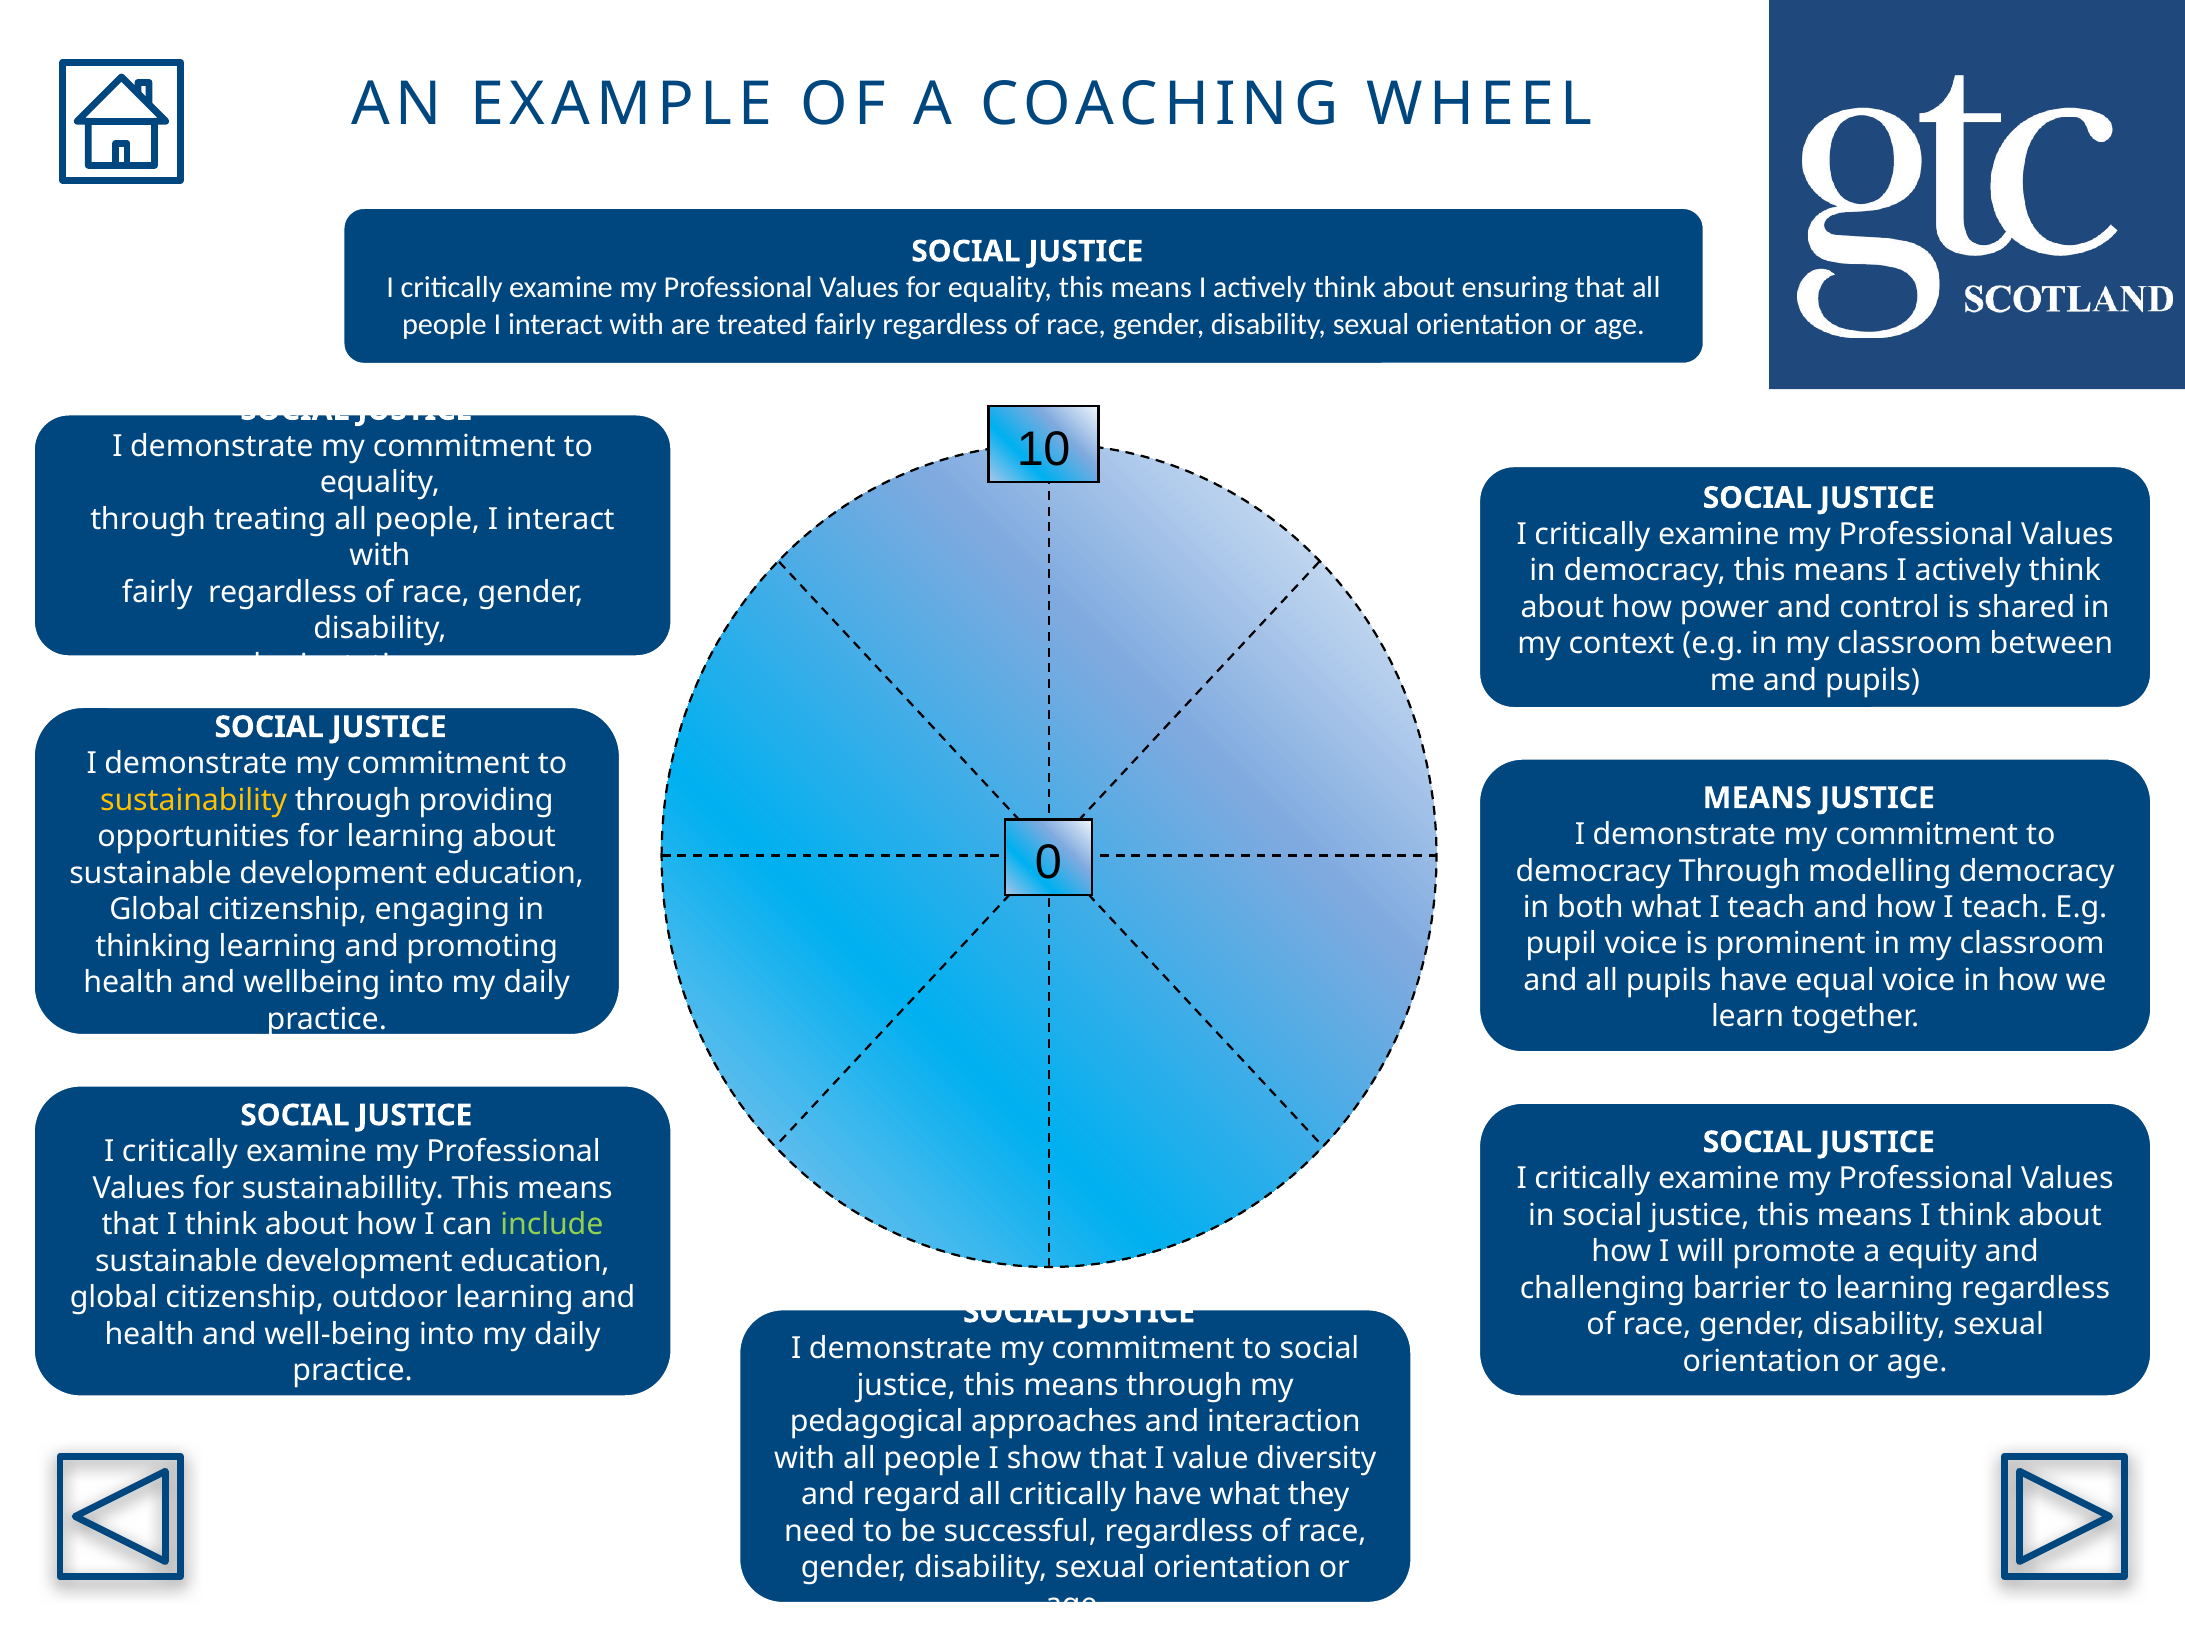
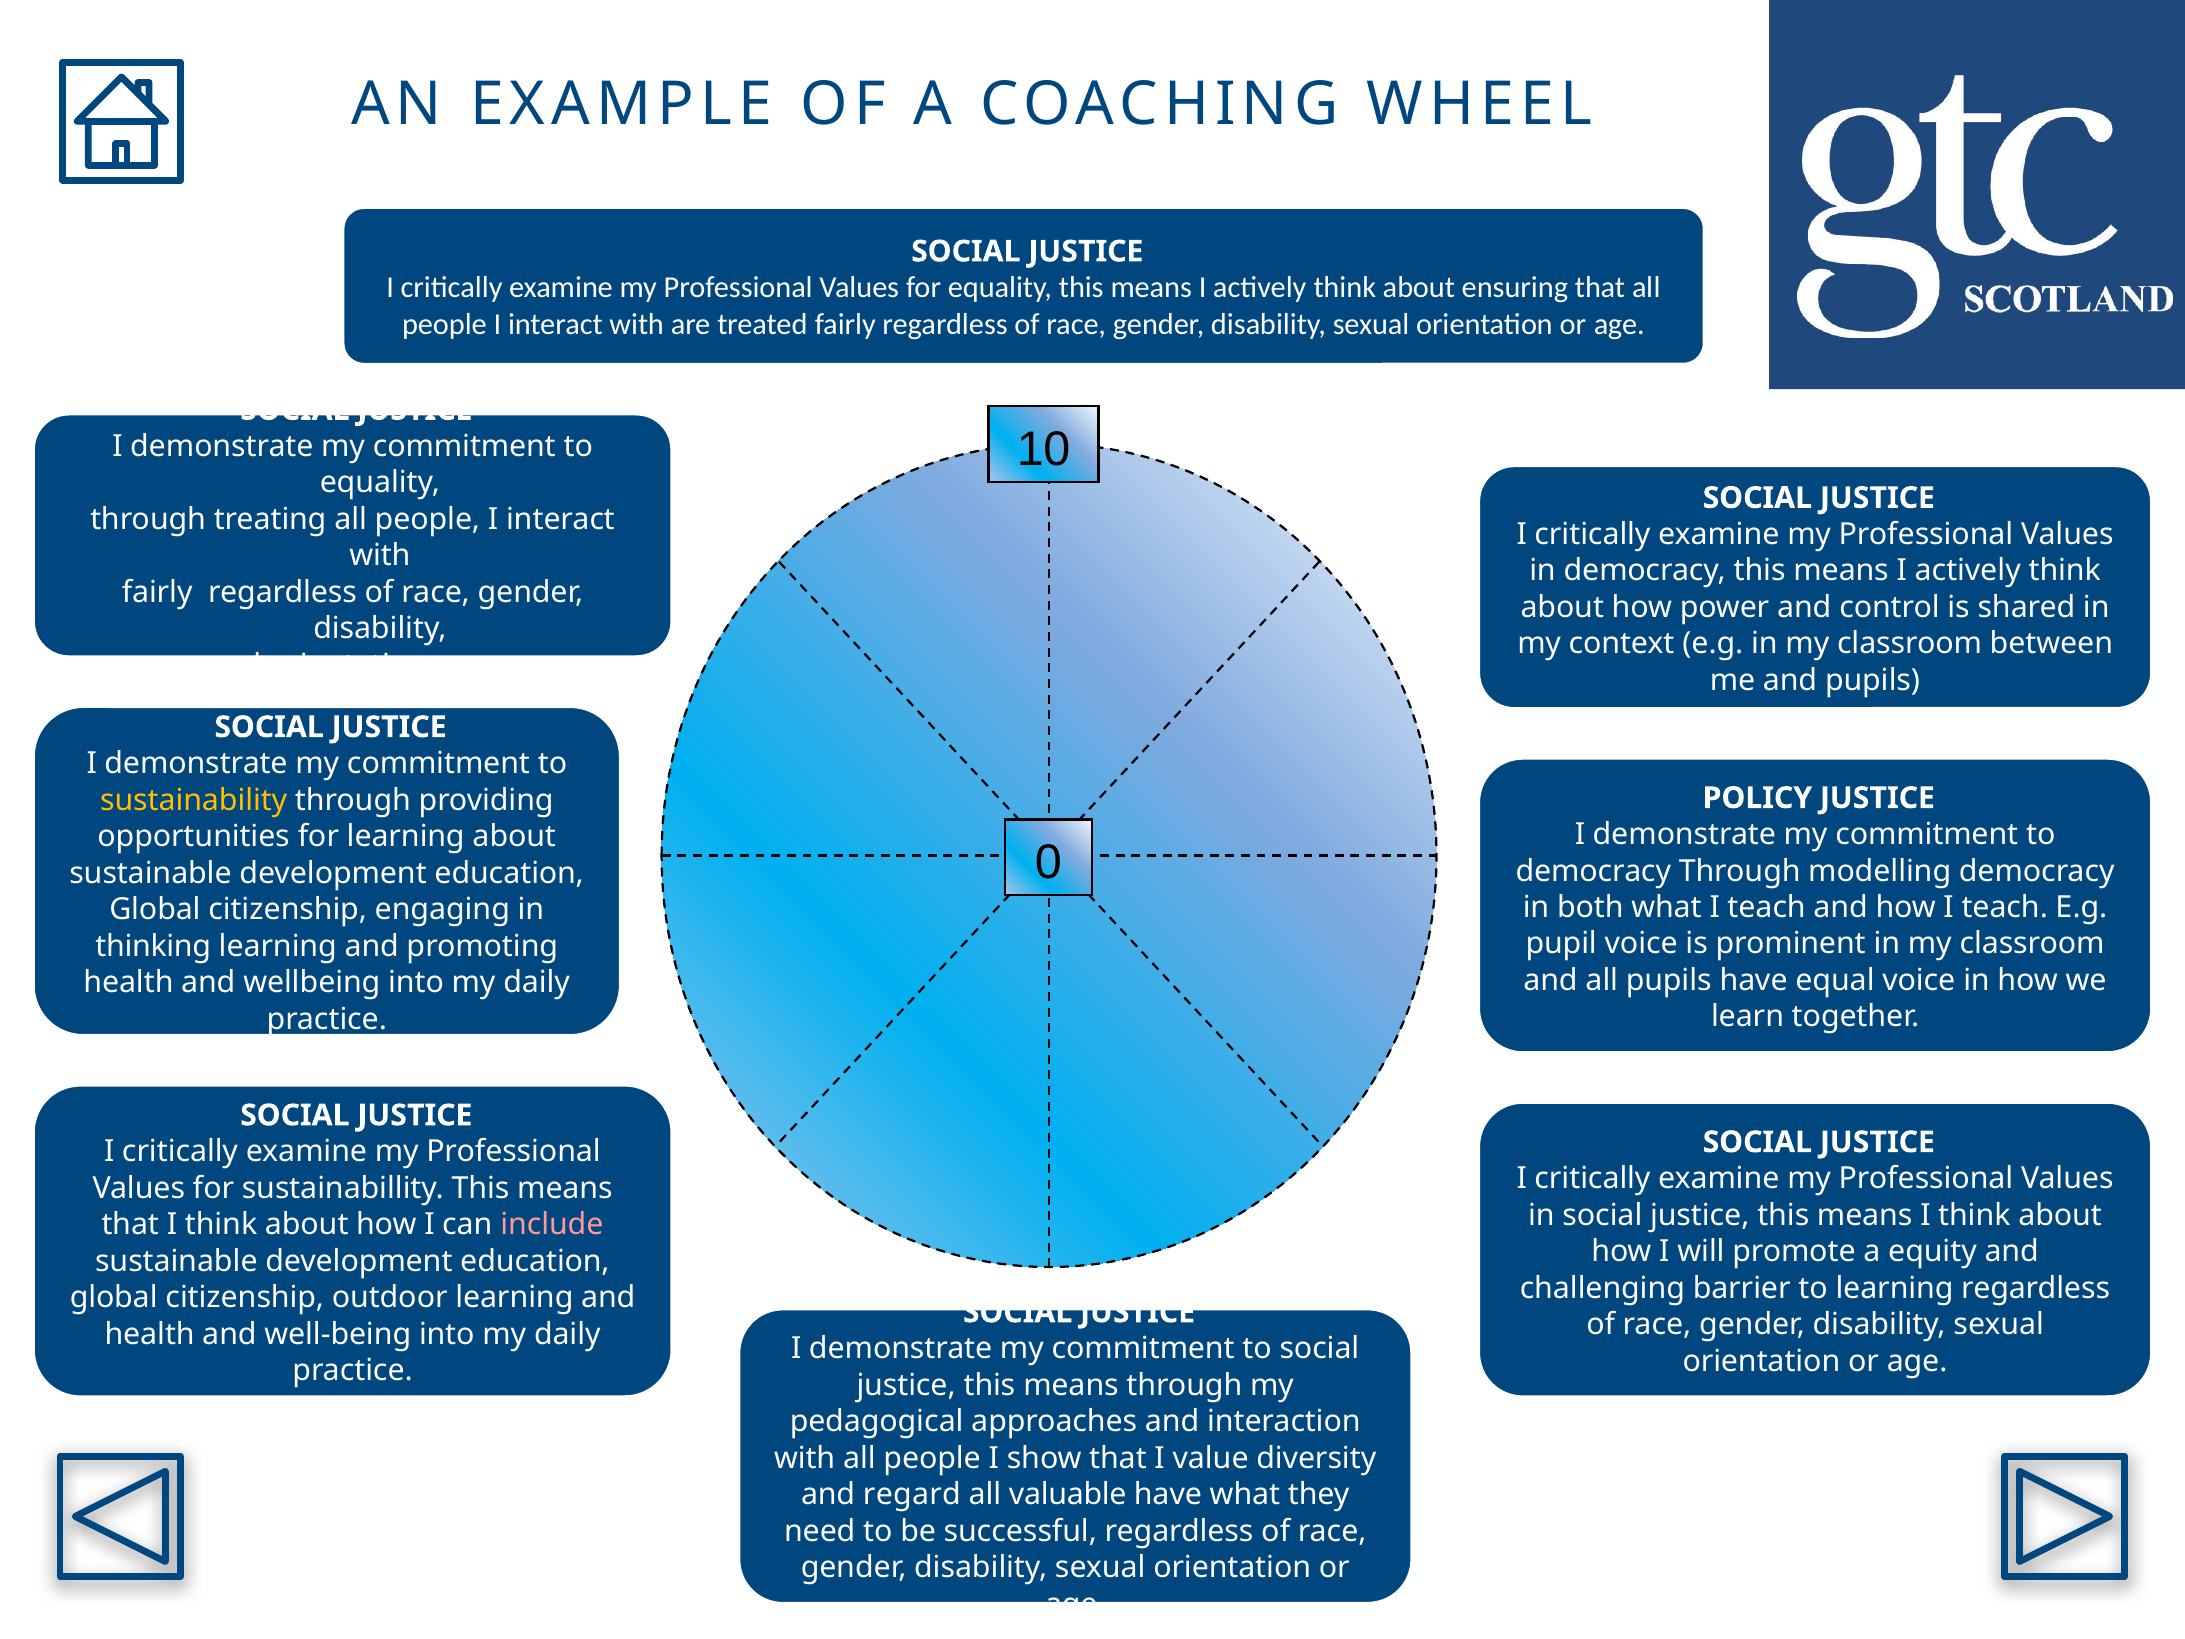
MEANS: MEANS -> POLICY (1757, 798)
include colour: light green -> pink (552, 1225)
all critically: critically -> valuable (1068, 1494)
